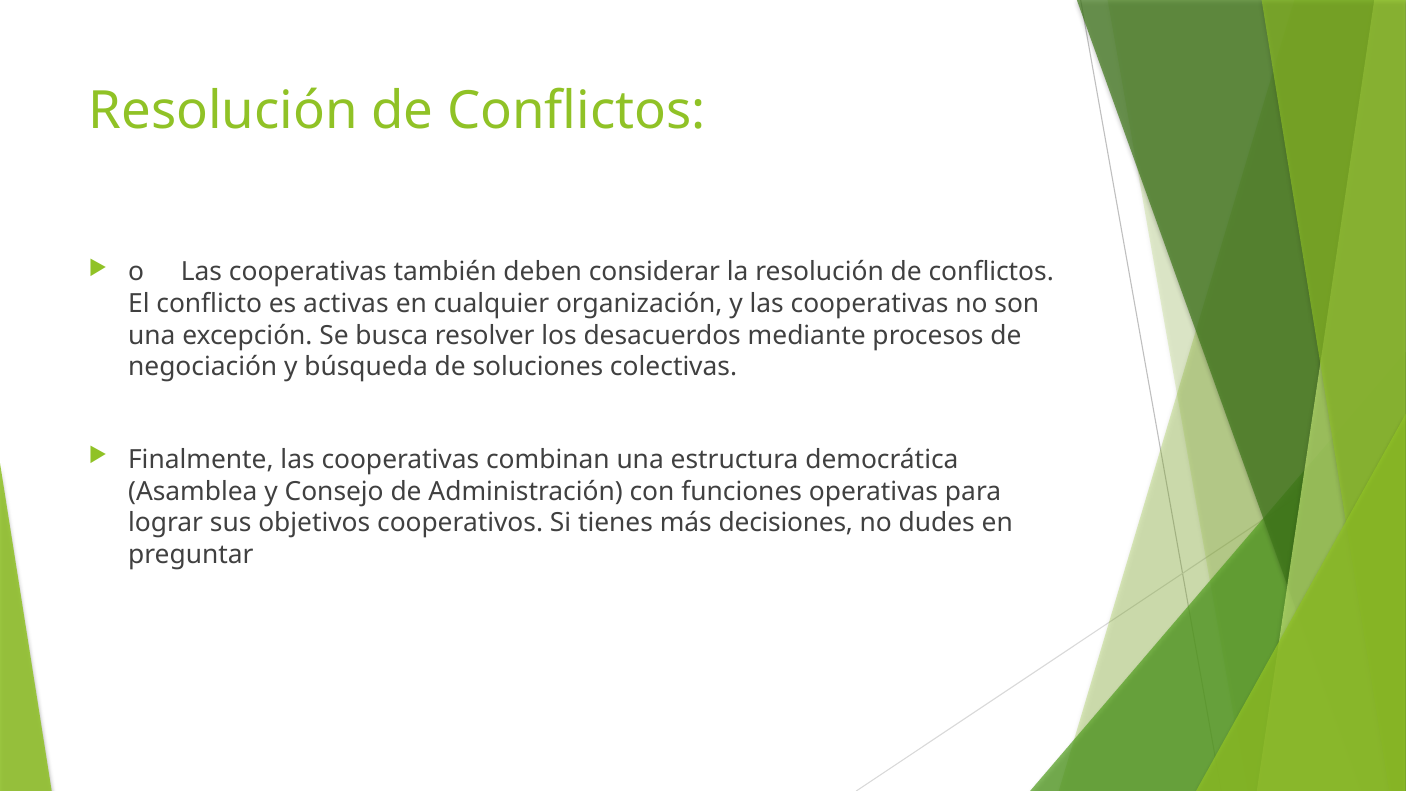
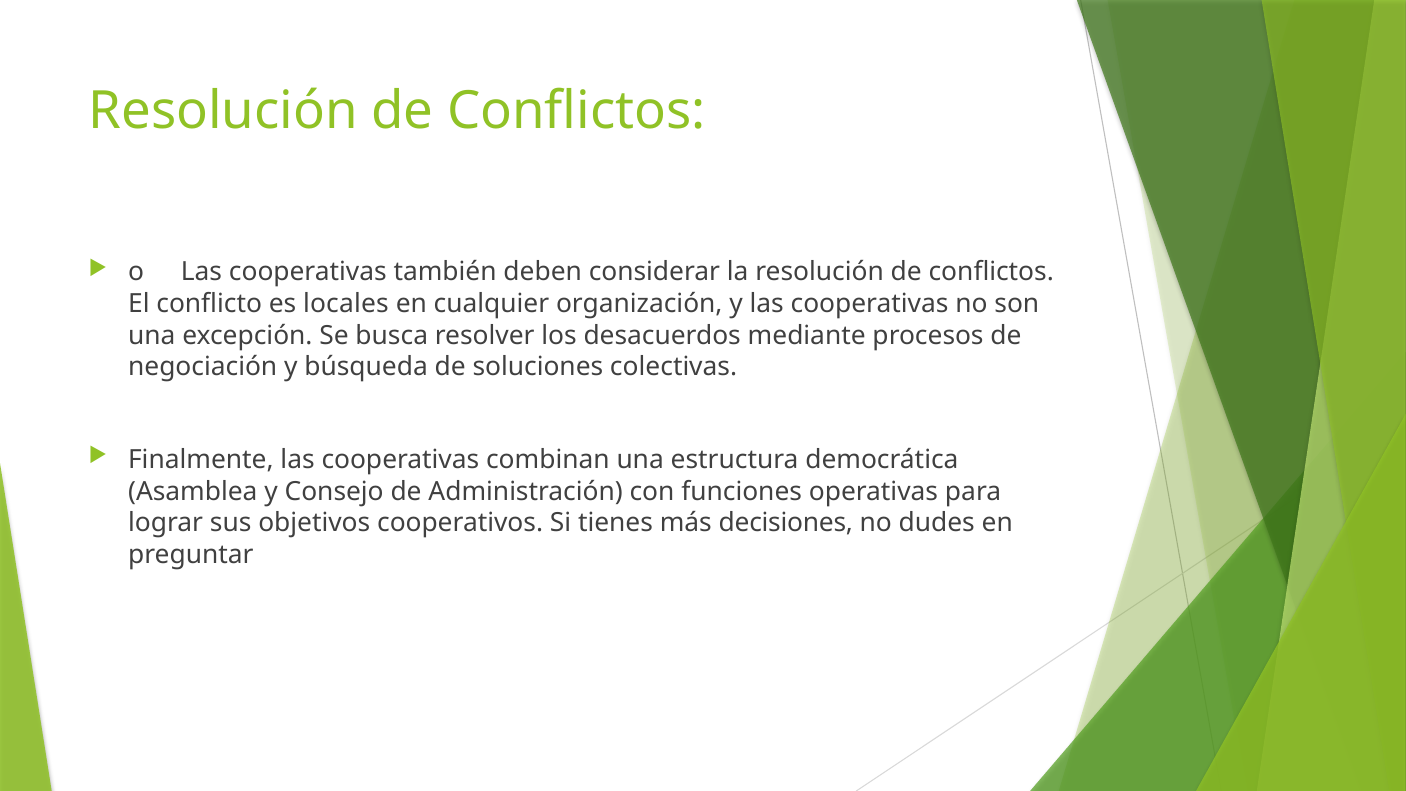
activas: activas -> locales (346, 304)
